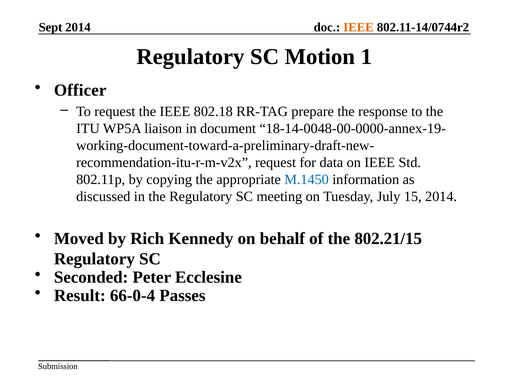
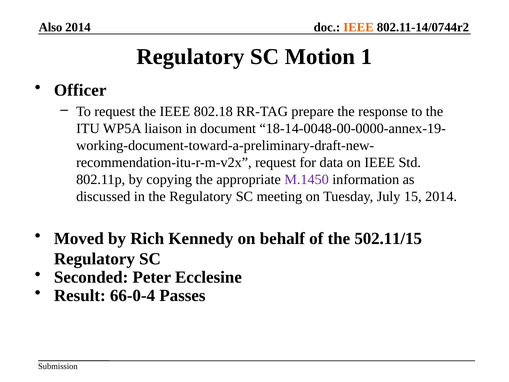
Sept: Sept -> Also (51, 27)
M.1450 colour: blue -> purple (307, 179)
802.21/15: 802.21/15 -> 502.11/15 (388, 238)
